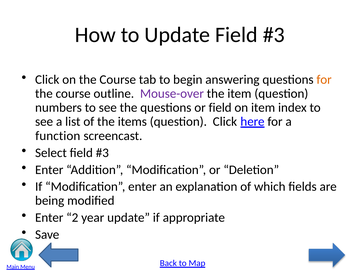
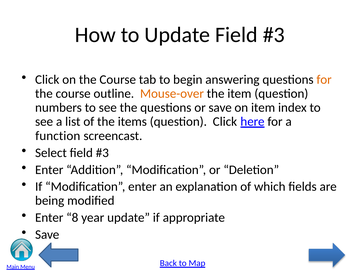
Mouse-over colour: purple -> orange (172, 94)
or field: field -> save (220, 108)
2: 2 -> 8 (72, 218)
